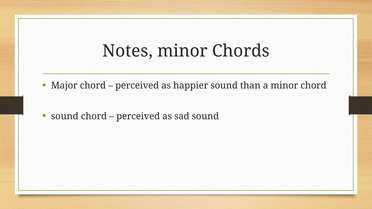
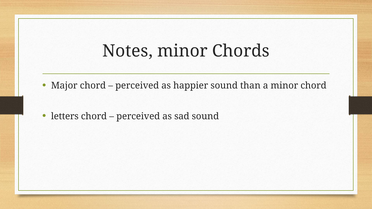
sound: sound -> letters (65, 116)
